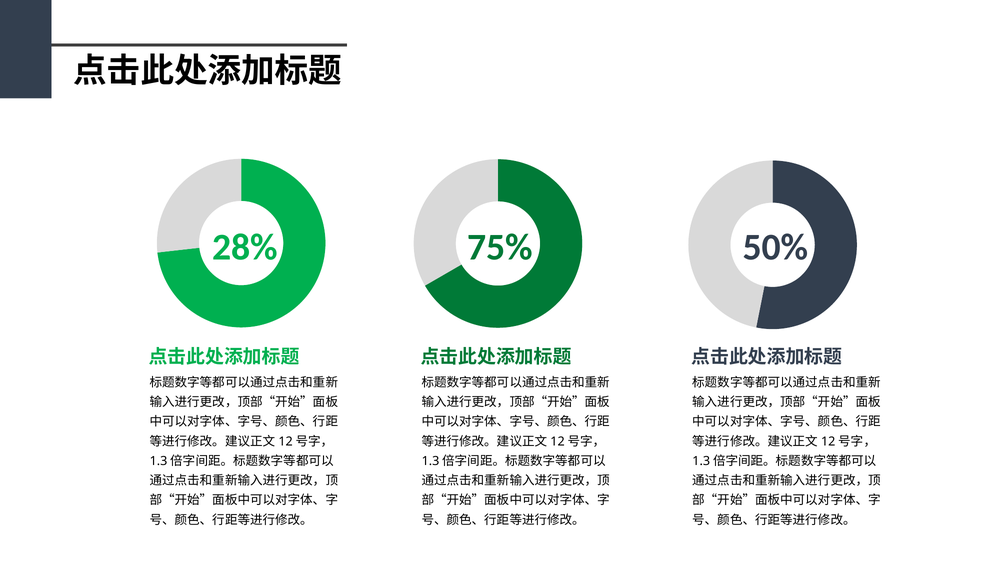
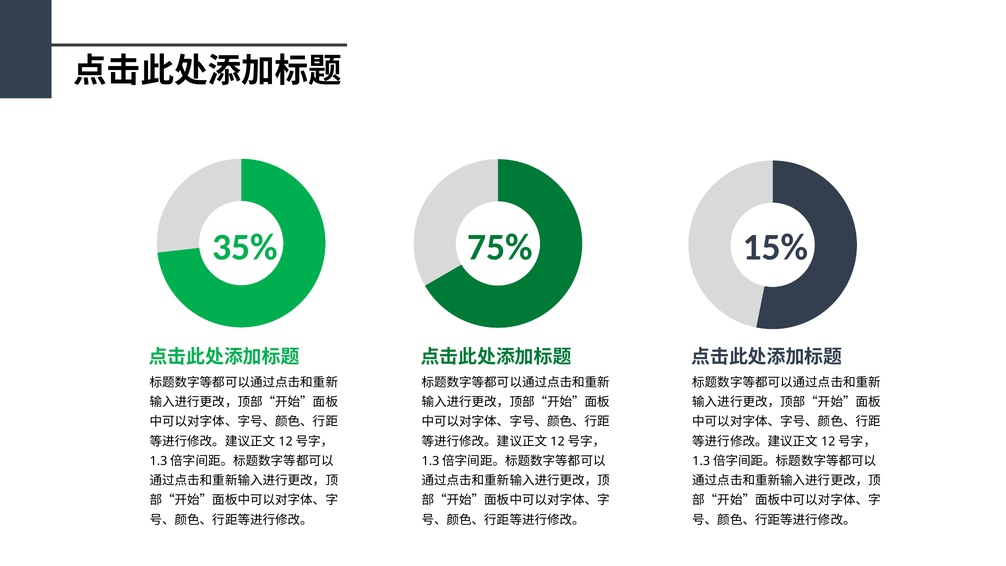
28%: 28% -> 35% (245, 247)
50%: 50% -> 15% (776, 247)
